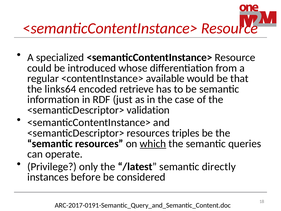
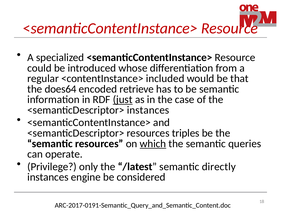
available: available -> included (165, 78)
links64: links64 -> does64 (61, 89)
just underline: none -> present (123, 99)
<semanticDescriptor> validation: validation -> instances (148, 110)
before: before -> engine (86, 177)
